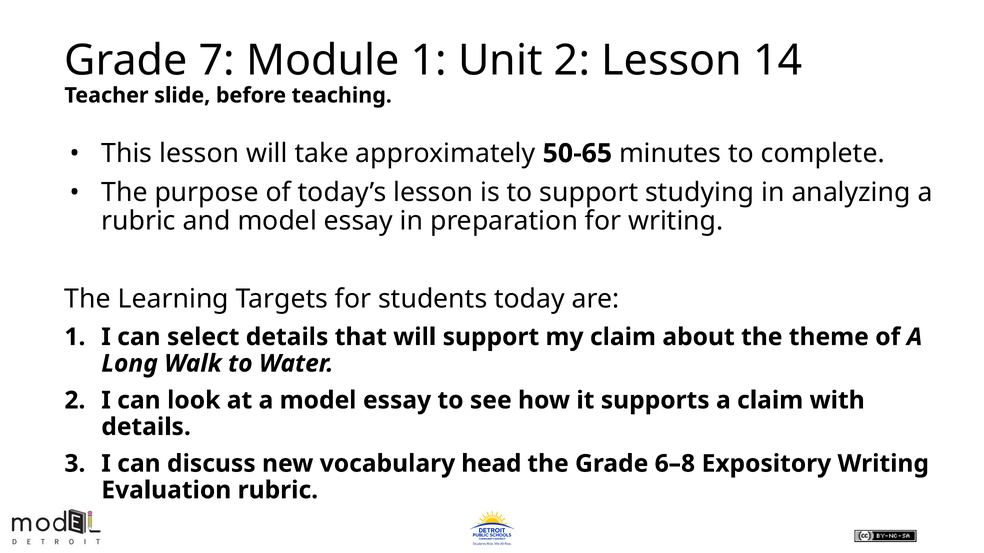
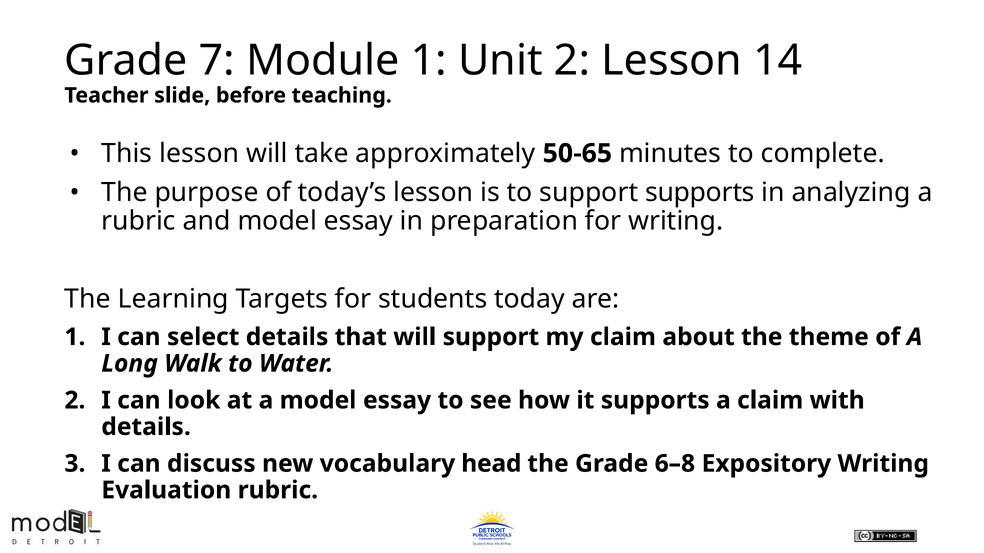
support studying: studying -> supports (700, 193)
